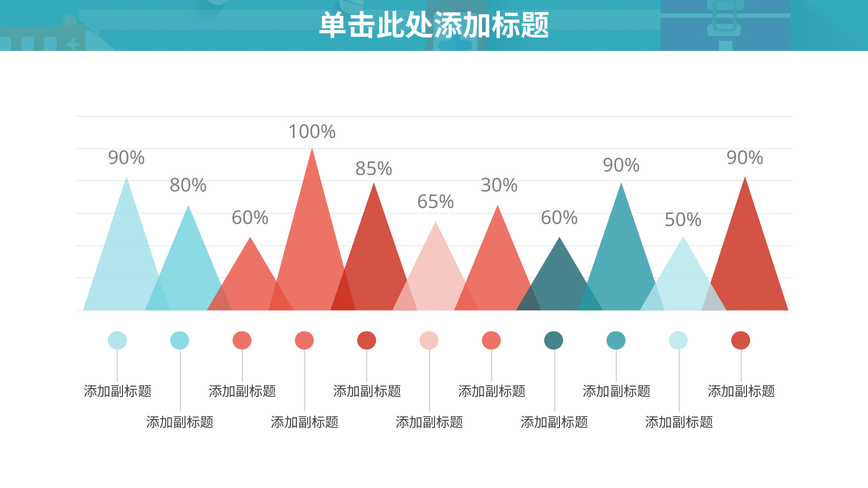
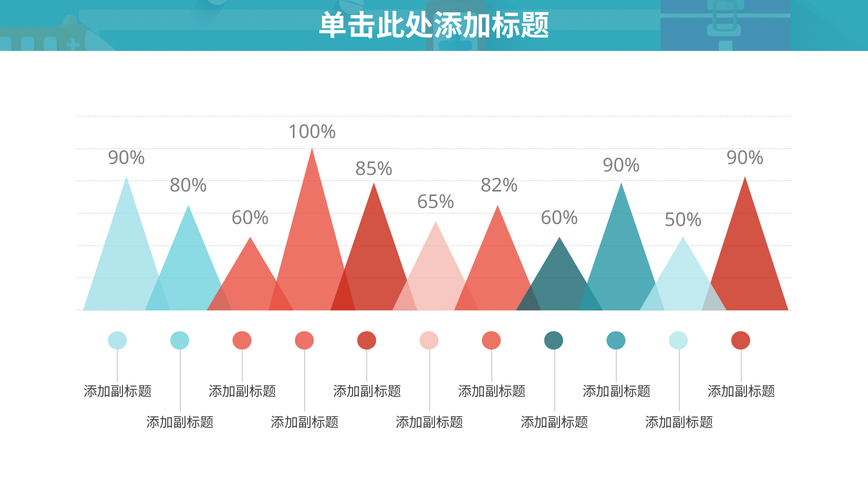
30%: 30% -> 82% (499, 185)
